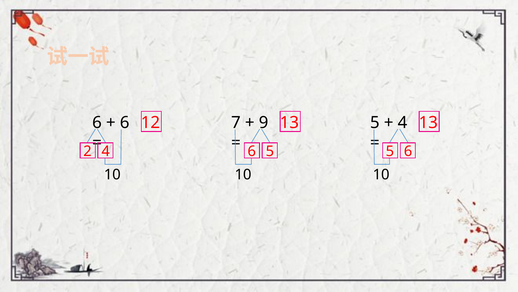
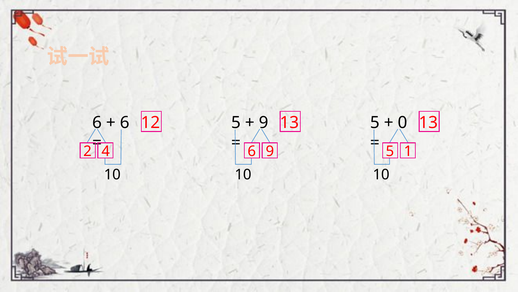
12 7: 7 -> 5 (236, 122)
4: 4 -> 0 (402, 122)
6 5: 5 -> 9 (270, 151)
5 6: 6 -> 1 (408, 151)
